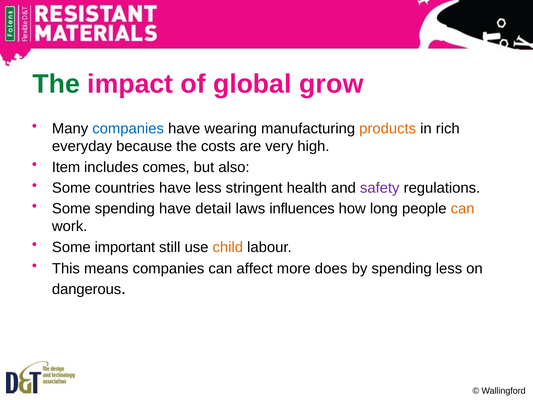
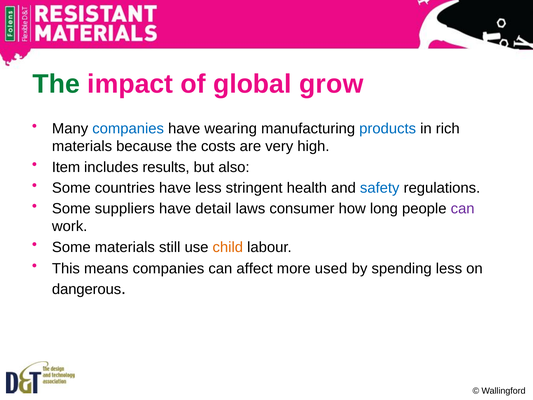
products colour: orange -> blue (388, 129)
everyday: everyday -> materials (82, 146)
comes: comes -> results (166, 167)
safety colour: purple -> blue (380, 188)
Some spending: spending -> suppliers (125, 208)
influences: influences -> consumer (302, 208)
can colour: orange -> purple (463, 208)
Some important: important -> materials (125, 247)
does: does -> used (331, 268)
